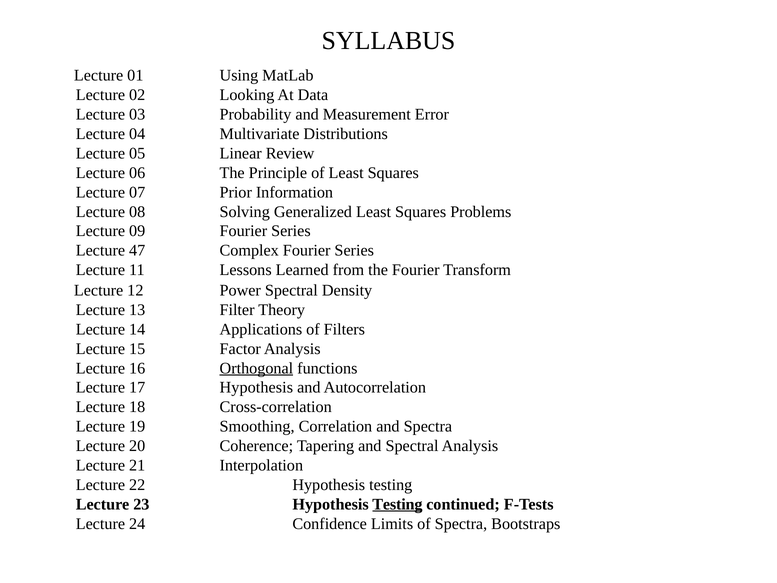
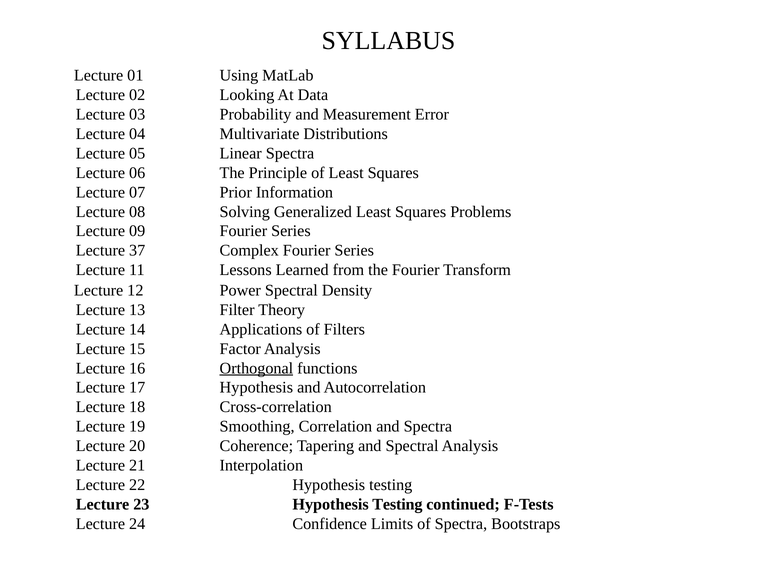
Linear Review: Review -> Spectra (290, 153)
47: 47 -> 37 (137, 250)
Testing underline: present -> none (397, 504)
